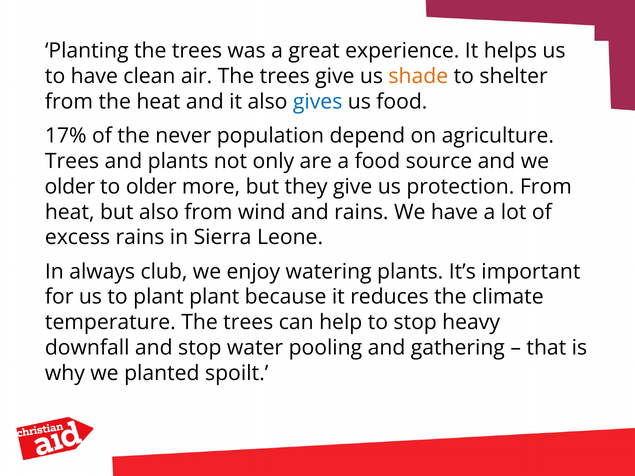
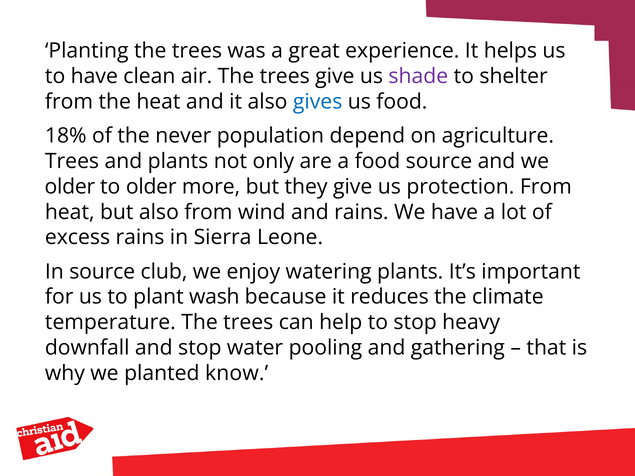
shade colour: orange -> purple (418, 76)
17%: 17% -> 18% (66, 136)
In always: always -> source (102, 272)
plant plant: plant -> wash (214, 297)
spoilt: spoilt -> know (237, 373)
